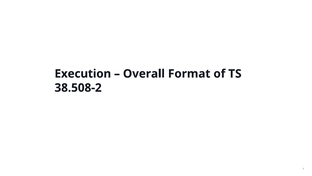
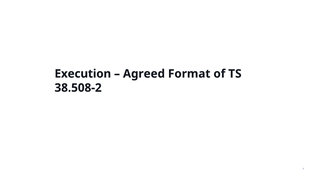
Overall: Overall -> Agreed (144, 74)
